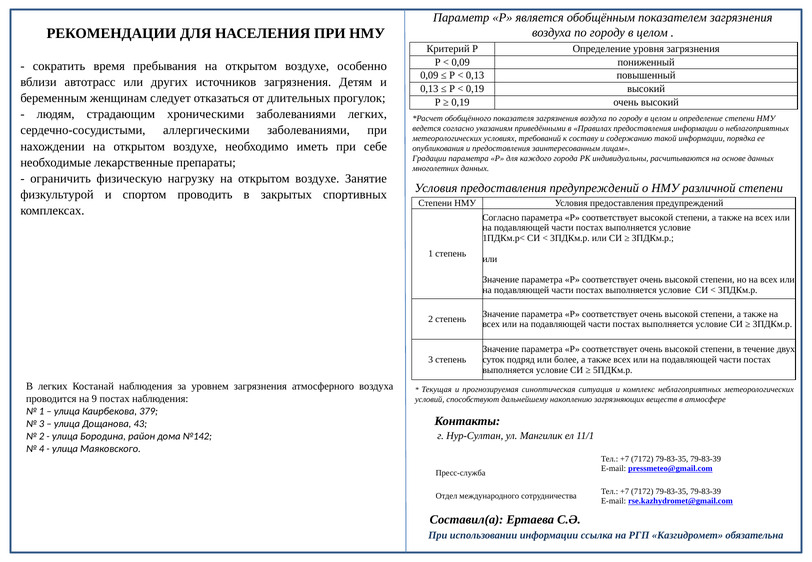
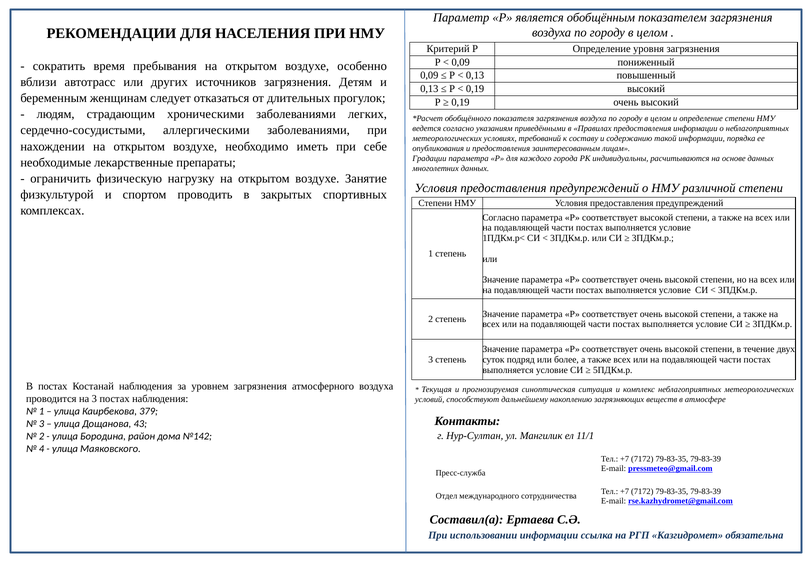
В легких: легких -> постах (53, 386)
на 9: 9 -> 3 (94, 399)
